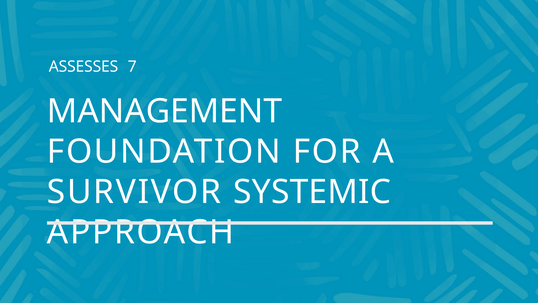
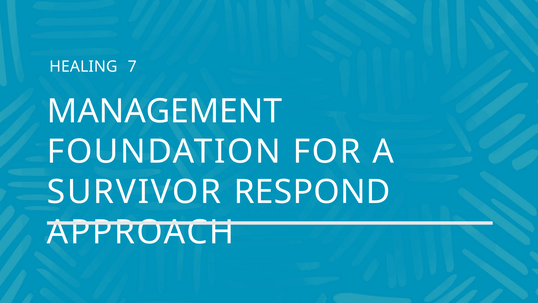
ASSESSES: ASSESSES -> HEALING (83, 66)
SYSTEMIC: SYSTEMIC -> RESPOND (312, 192)
